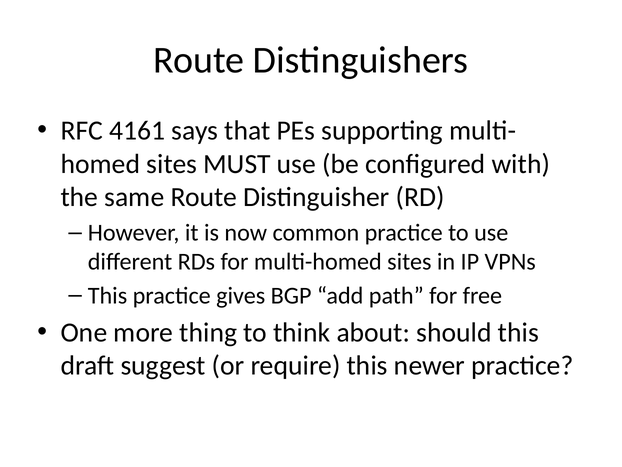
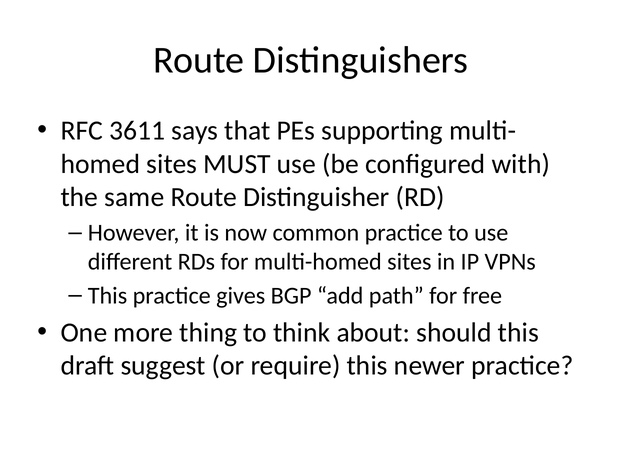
4161: 4161 -> 3611 (137, 131)
